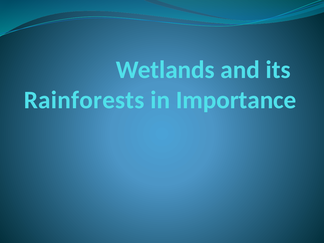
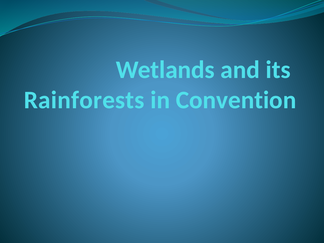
Importance: Importance -> Convention (236, 100)
